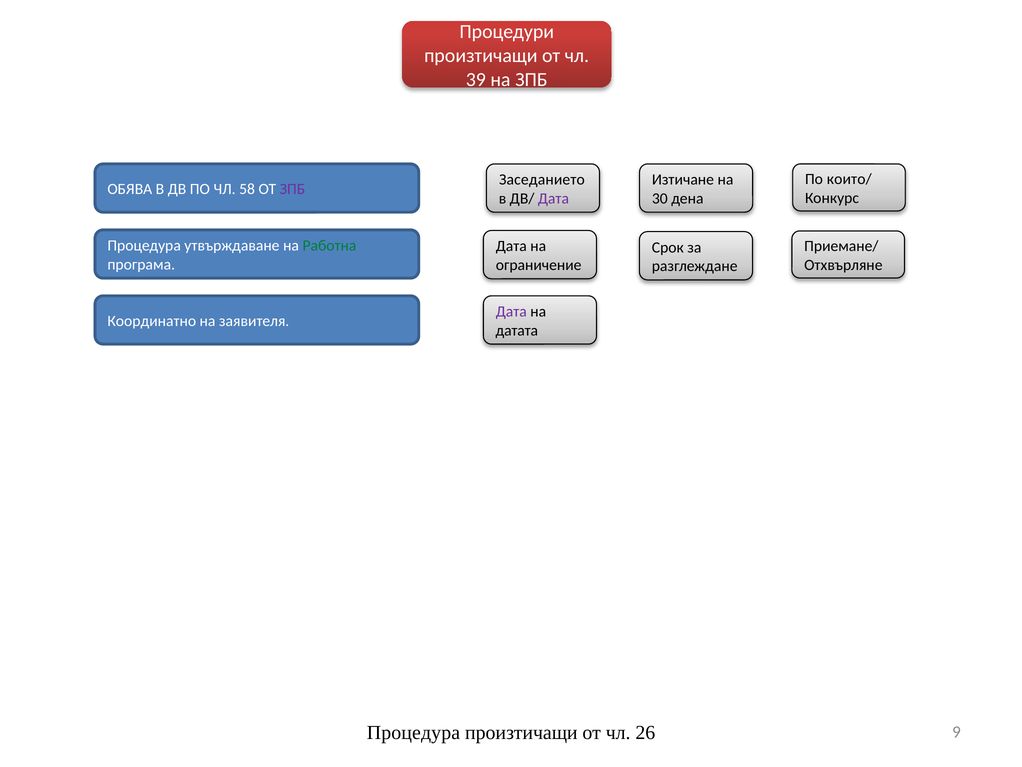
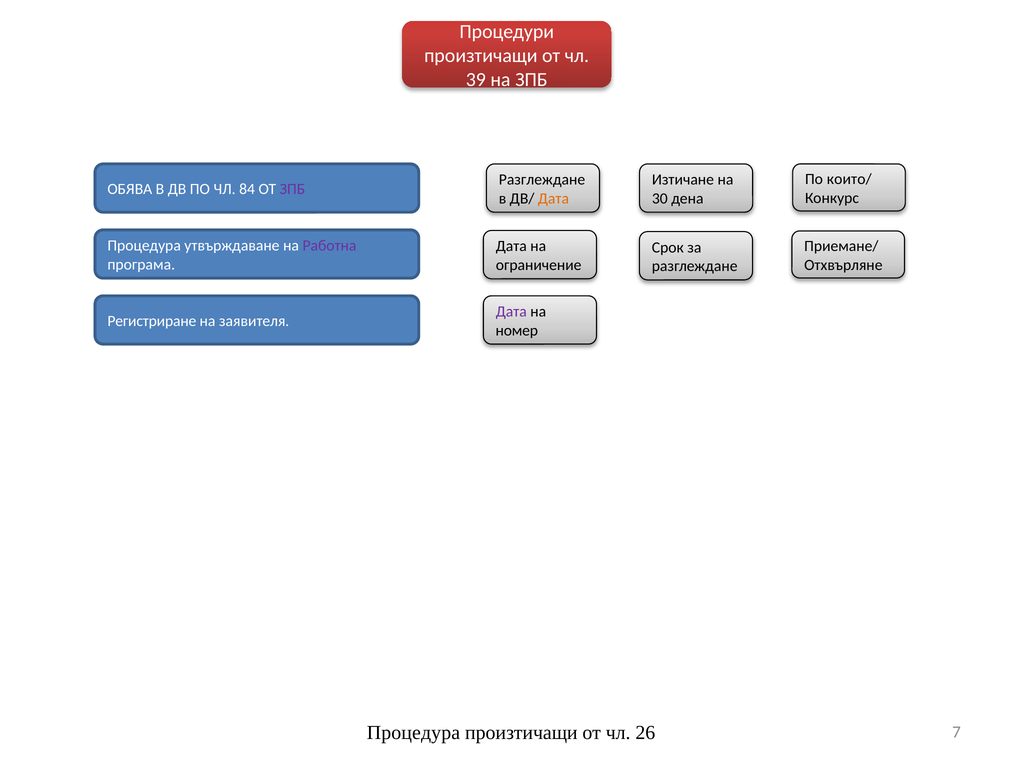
Заседанието: Заседанието -> Разглеждане (542, 180)
58: 58 -> 84 (247, 189)
Дата colour: purple -> orange (553, 198)
Работна colour: green -> purple (329, 246)
Координатно: Координатно -> Регистриране (152, 321)
датата: датата -> номер (517, 330)
9: 9 -> 7 (956, 732)
